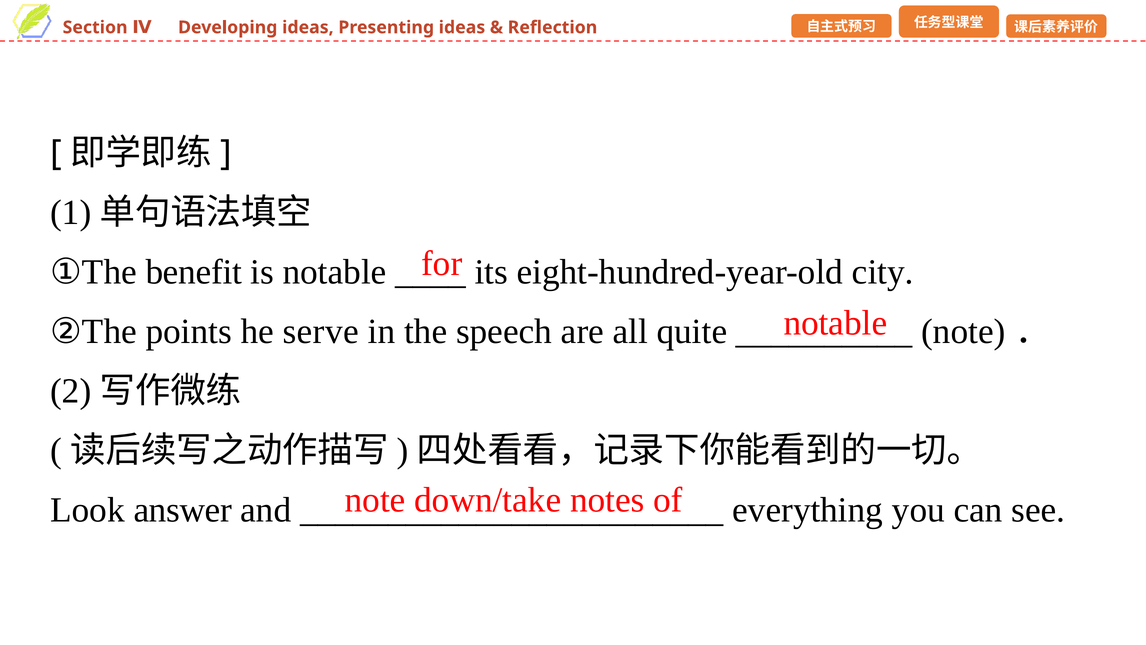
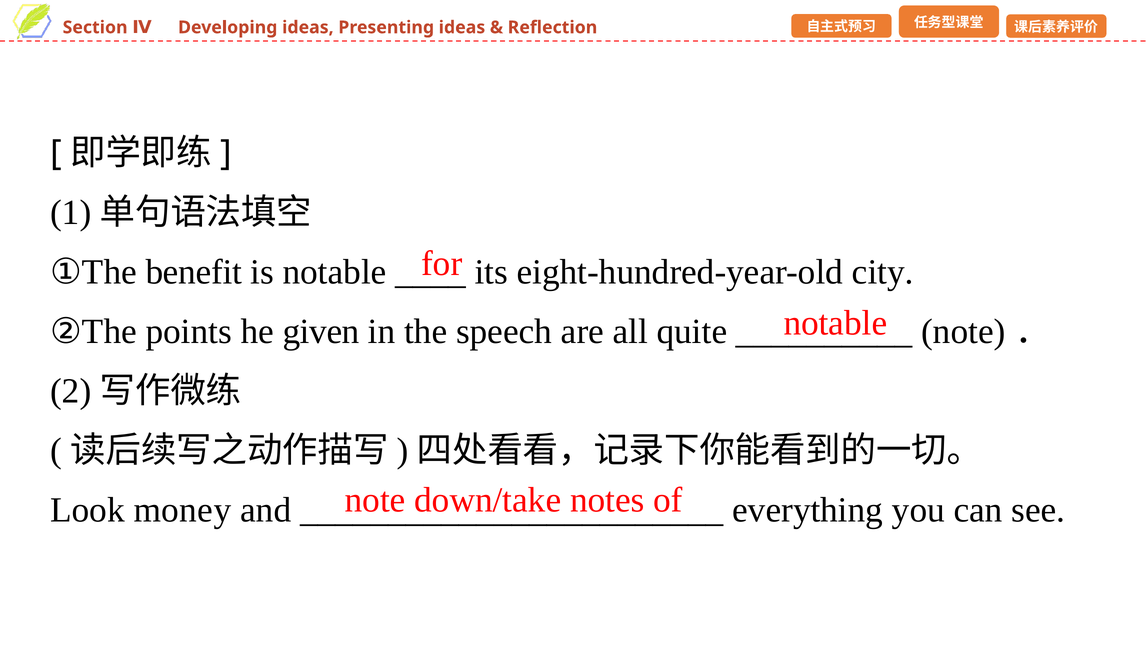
serve: serve -> given (321, 331)
answer: answer -> money (182, 510)
